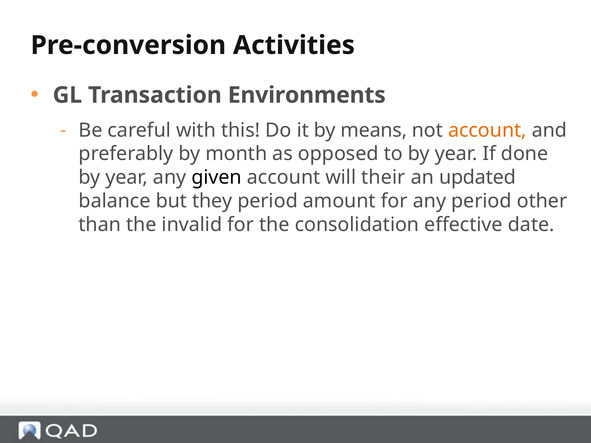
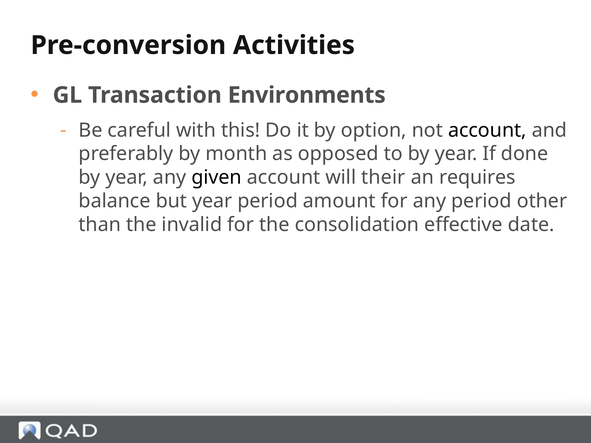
means: means -> option (374, 130)
account colour: orange -> black (487, 130)
updated: updated -> requires (477, 178)
but they: they -> year (212, 201)
